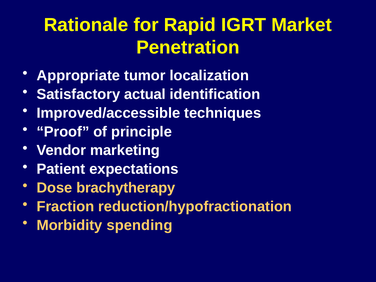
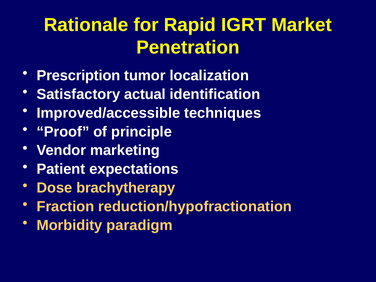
Appropriate: Appropriate -> Prescription (78, 75)
spending: spending -> paradigm (140, 225)
